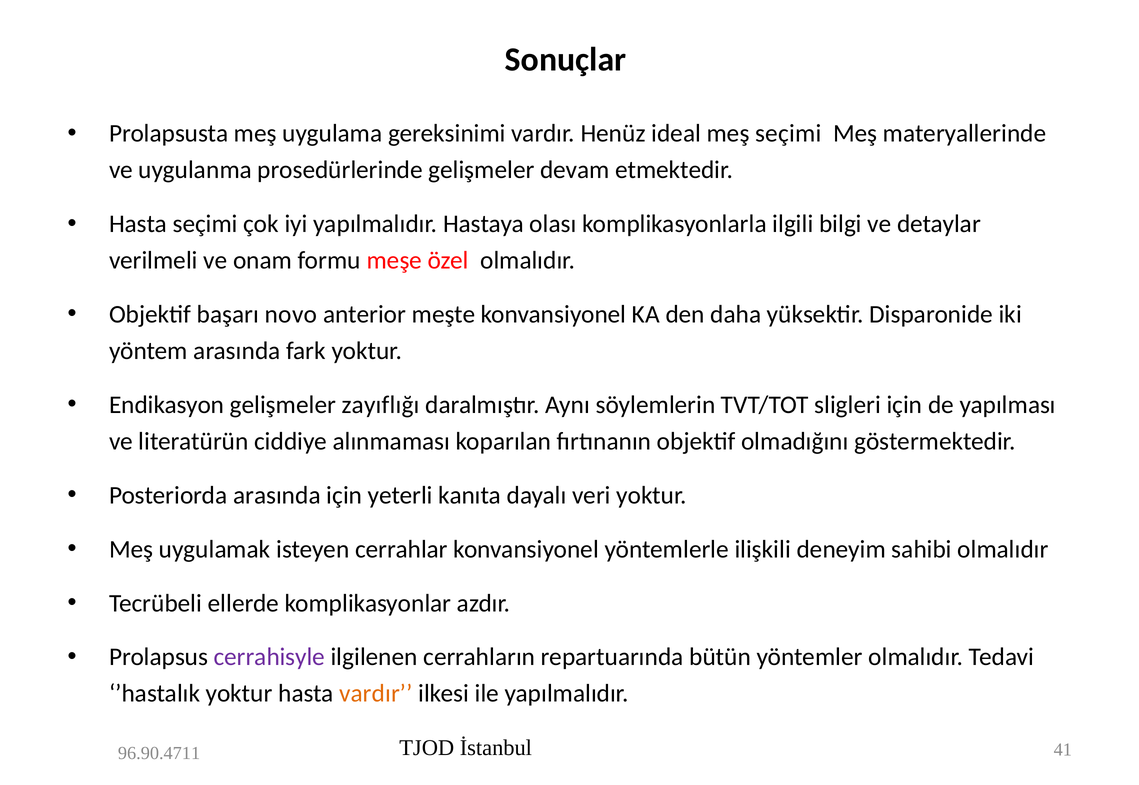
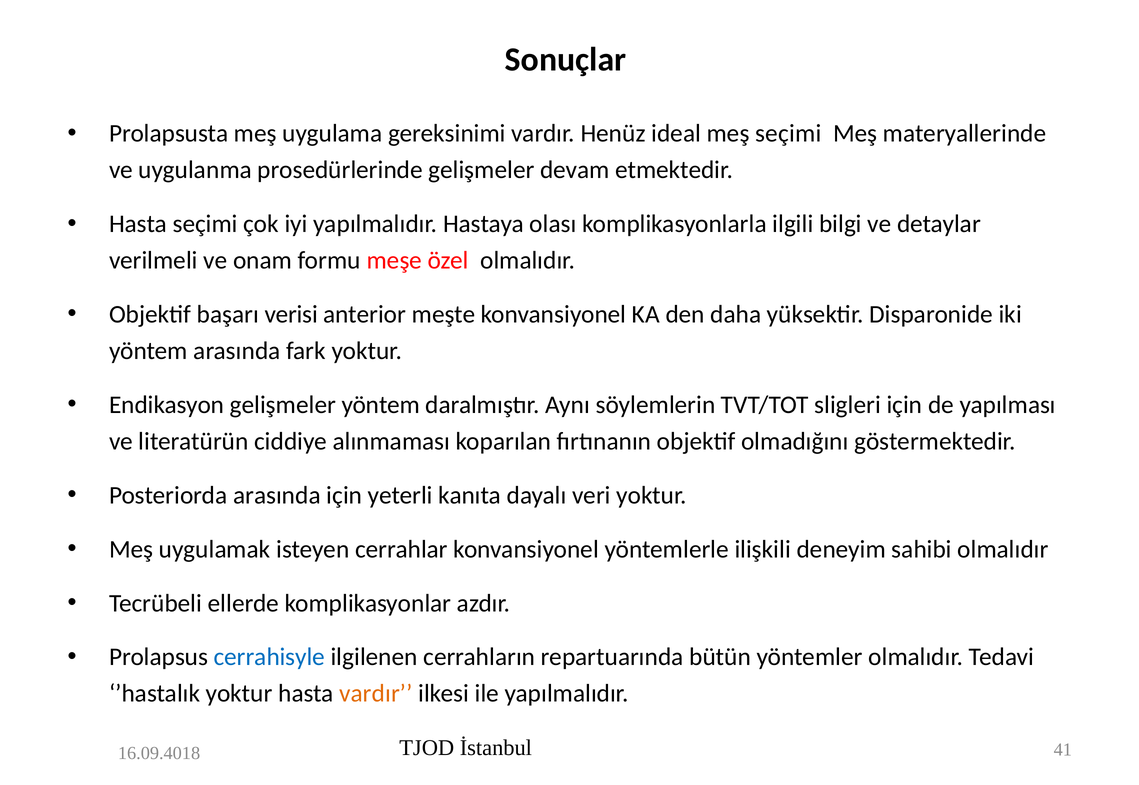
novo: novo -> verisi (291, 315)
gelişmeler zayıflığı: zayıflığı -> yöntem (381, 405)
cerrahisyle colour: purple -> blue (269, 657)
96.90.4711: 96.90.4711 -> 16.09.4018 (159, 753)
